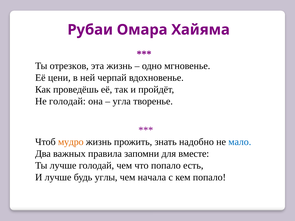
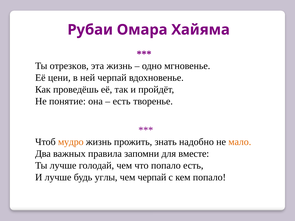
Не голодай: голодай -> понятие (67, 101)
угла: угла -> есть (122, 101)
мало colour: blue -> orange (240, 142)
чем начала: начала -> черпай (152, 177)
